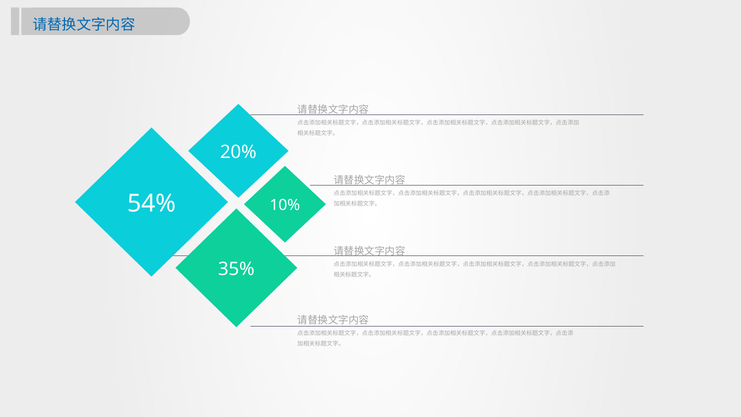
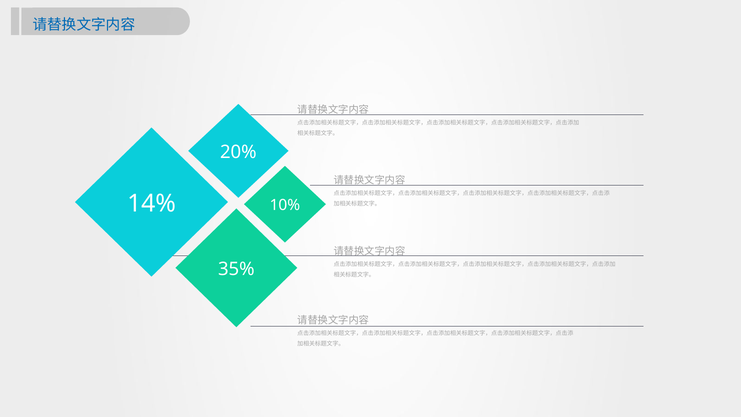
54%: 54% -> 14% (152, 204)
